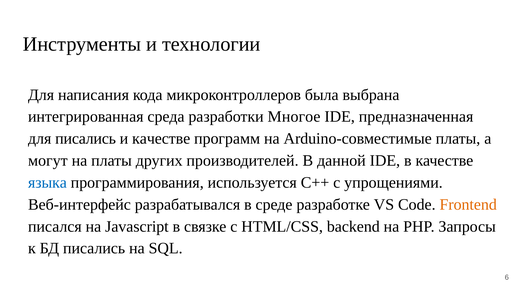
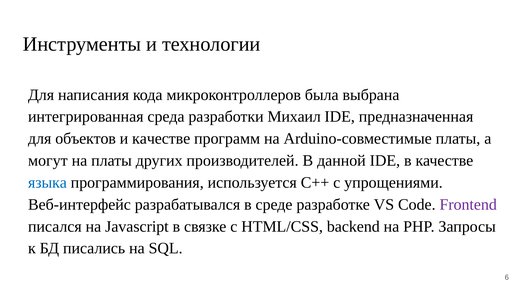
Многое: Многое -> Михаил (294, 117)
для писались: писались -> объектов (86, 139)
Frontend colour: orange -> purple (468, 205)
